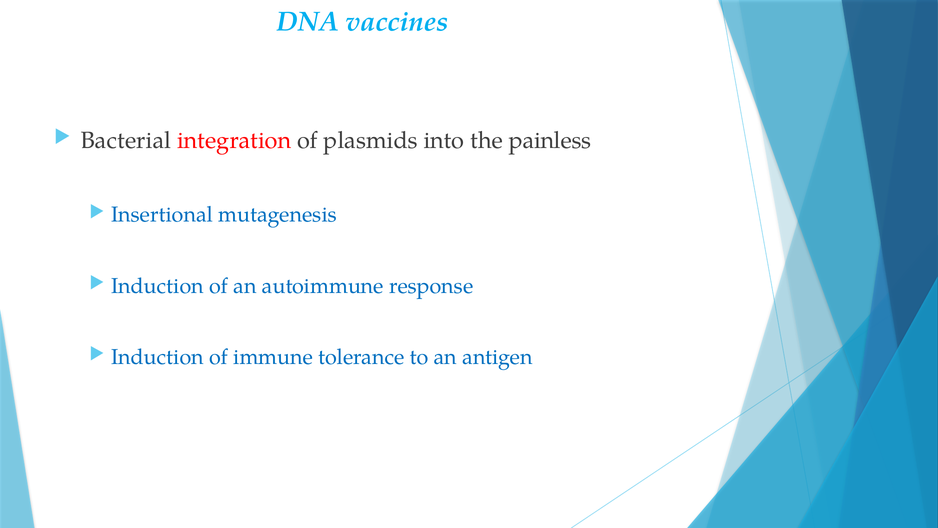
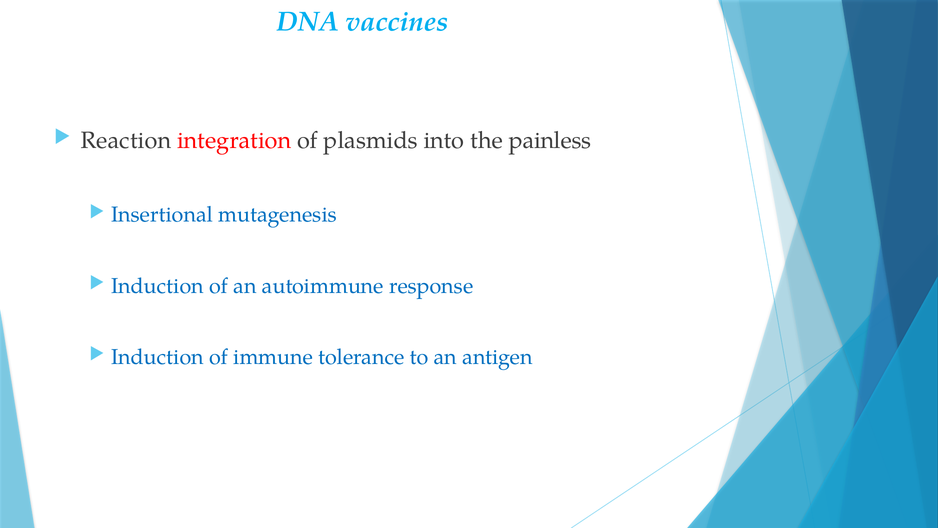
Bacterial: Bacterial -> Reaction (126, 140)
